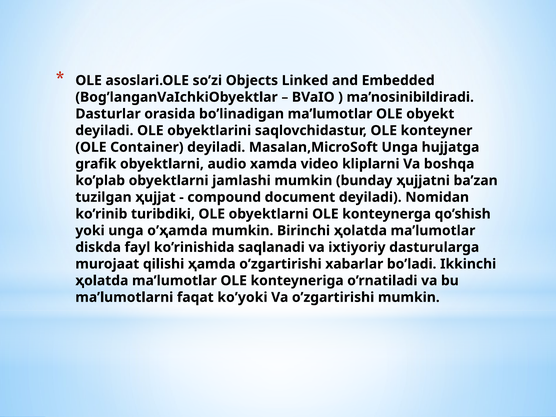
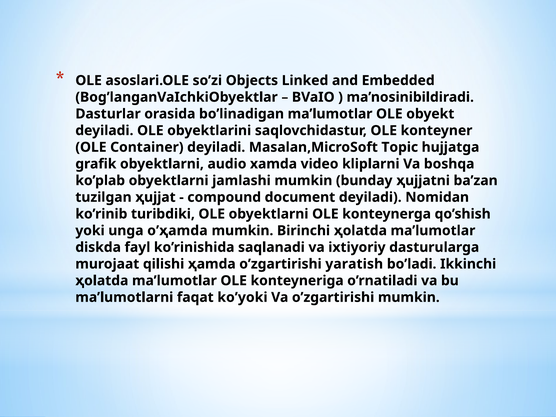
Masalan,MicroSoft Unga: Unga -> Topic (400, 147)
xabarlar: xabarlar -> yaratish (354, 264)
